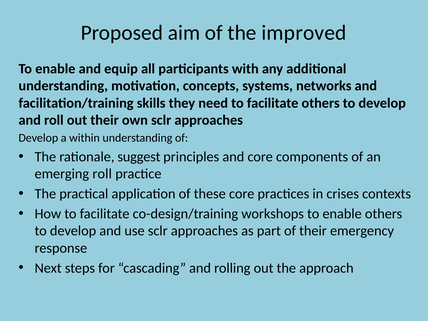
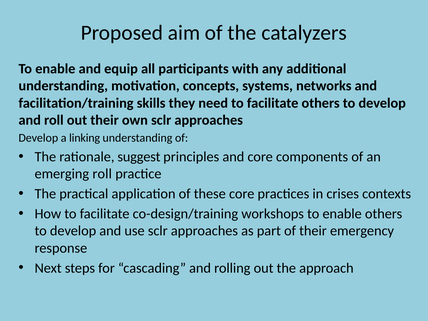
improved: improved -> catalyzers (304, 33)
within: within -> linking (85, 138)
